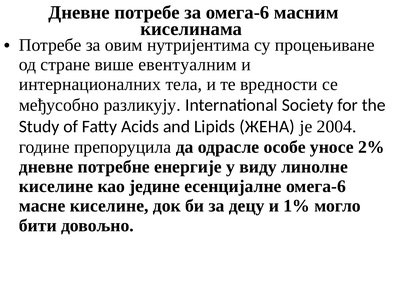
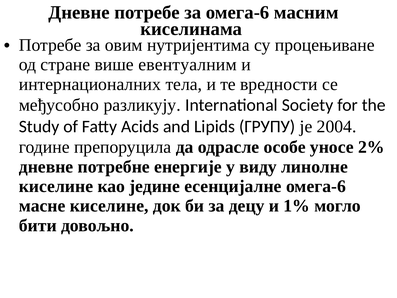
ЖЕНА: ЖЕНА -> ГРУПУ (267, 126)
